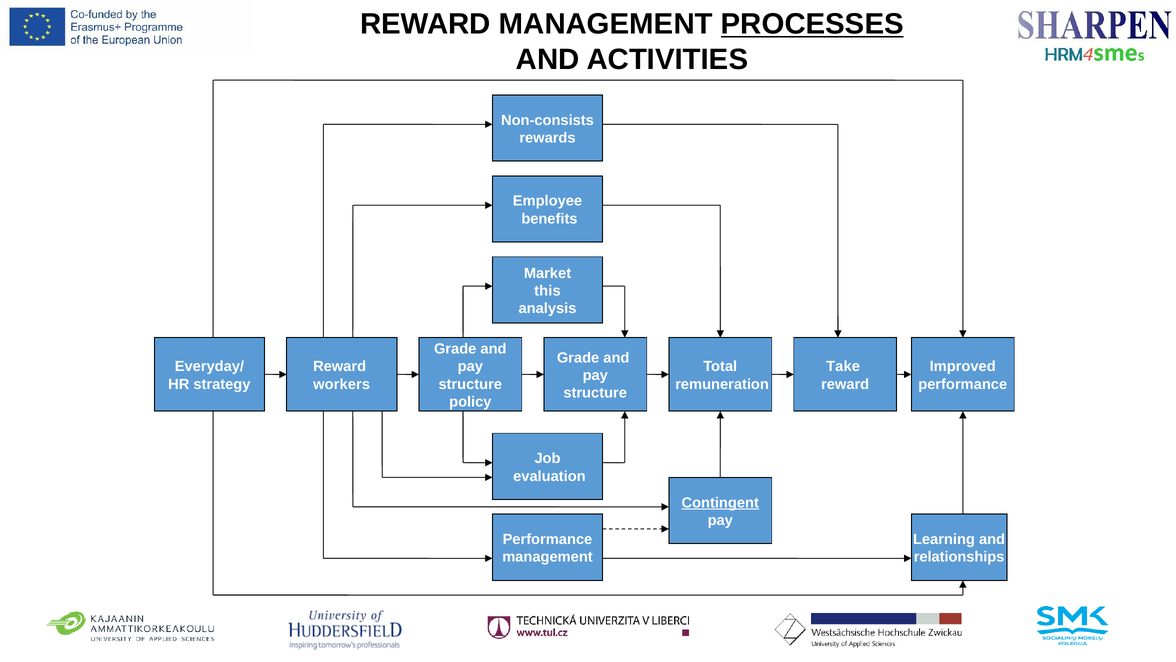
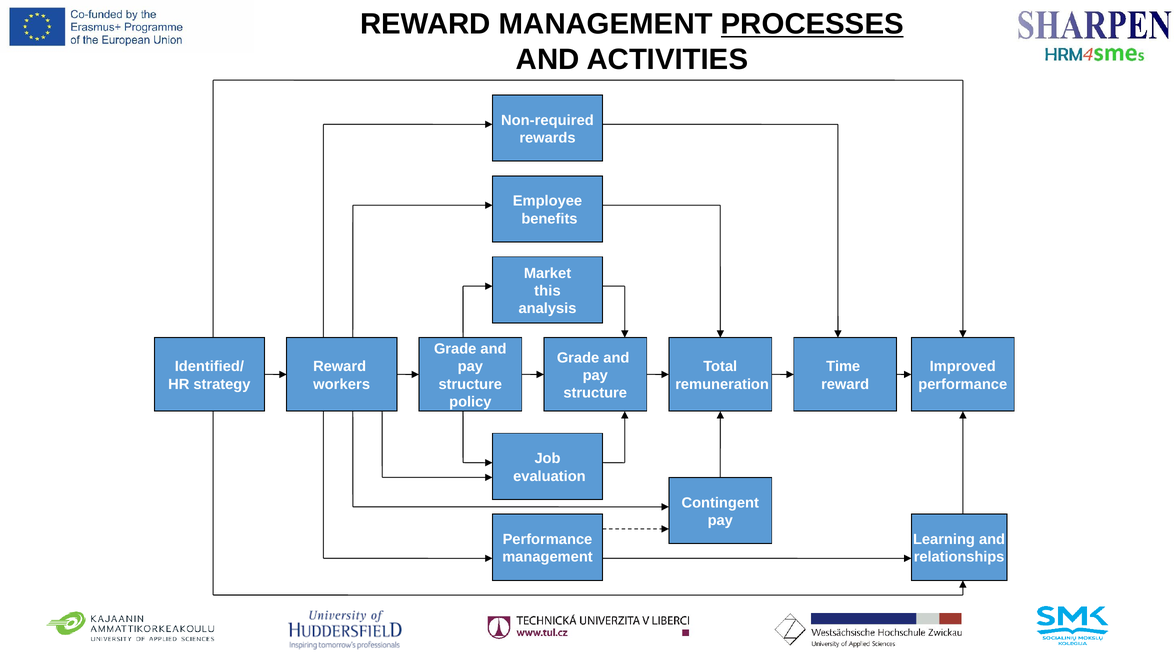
Non-consists: Non-consists -> Non-required (547, 120)
Everyday/: Everyday/ -> Identified/ (209, 366)
Take: Take -> Time (843, 366)
Contingent underline: present -> none (720, 502)
